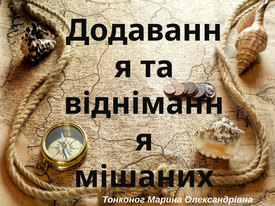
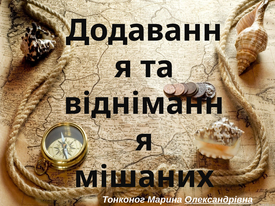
Олександрівна underline: none -> present (219, 200)
